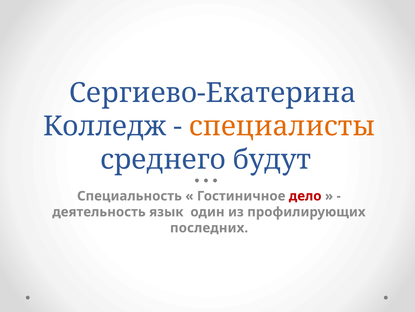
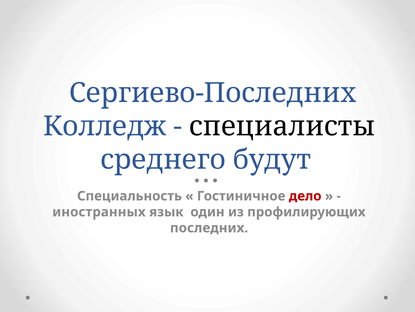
Сергиево-Екатерина: Сергиево-Екатерина -> Сергиево-Последних (213, 93)
специалисты colour: orange -> black (282, 126)
деятельность: деятельность -> иностранных (99, 212)
